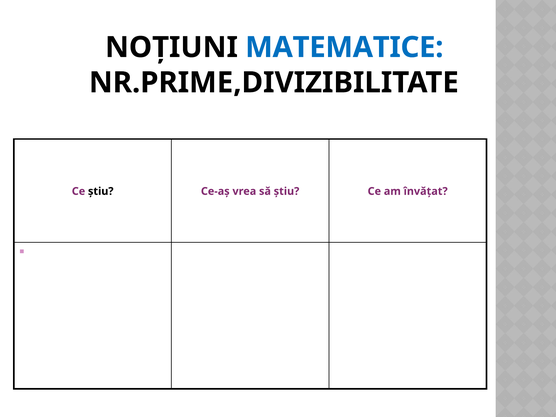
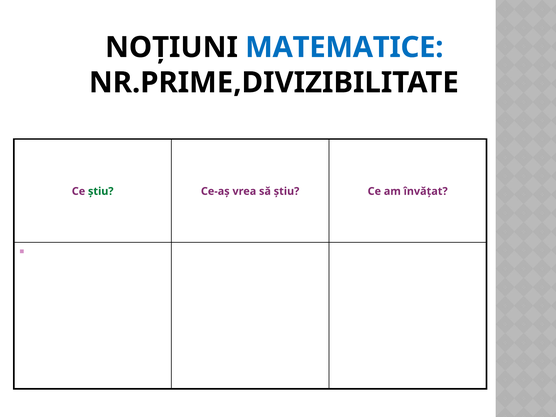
ştiu colour: black -> green (101, 191)
